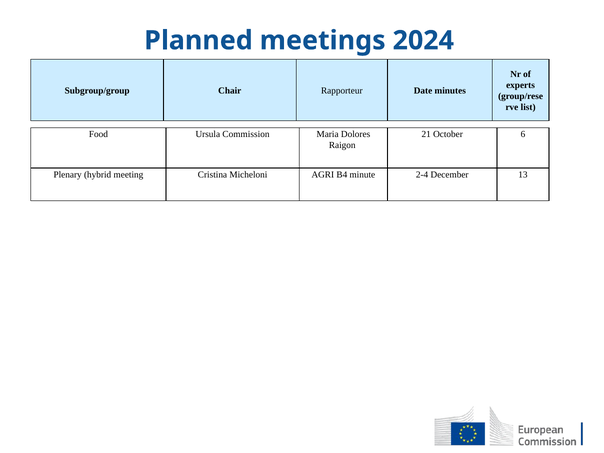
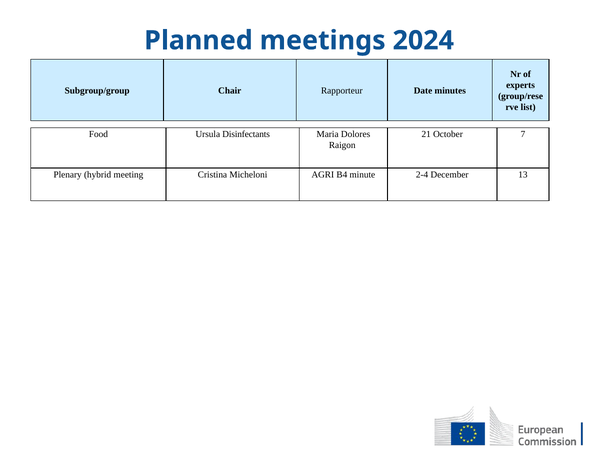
Commission: Commission -> Disinfectants (246, 134)
6: 6 -> 7 (523, 134)
